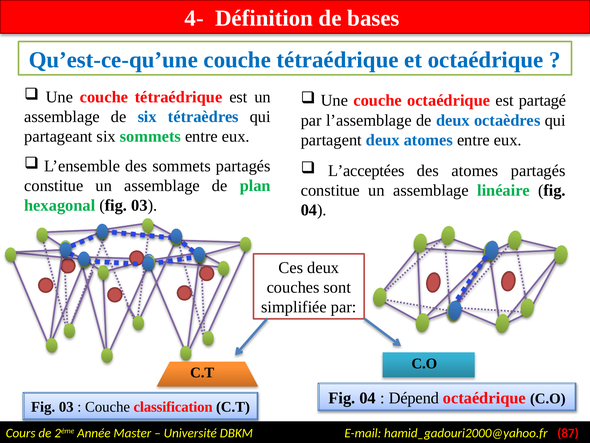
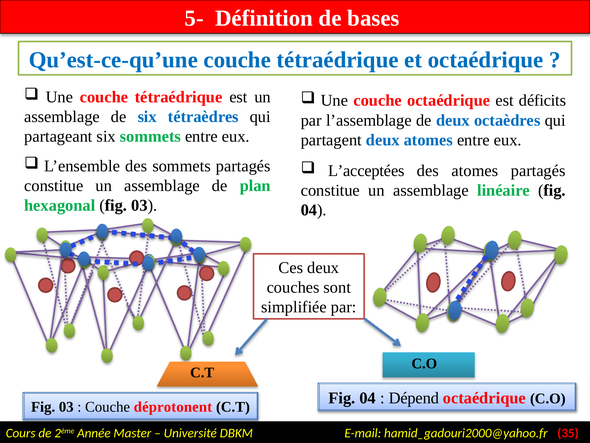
4-: 4- -> 5- (194, 18)
partagé: partagé -> déficits (543, 100)
classification: classification -> déprotonent (173, 407)
87: 87 -> 35 (568, 433)
